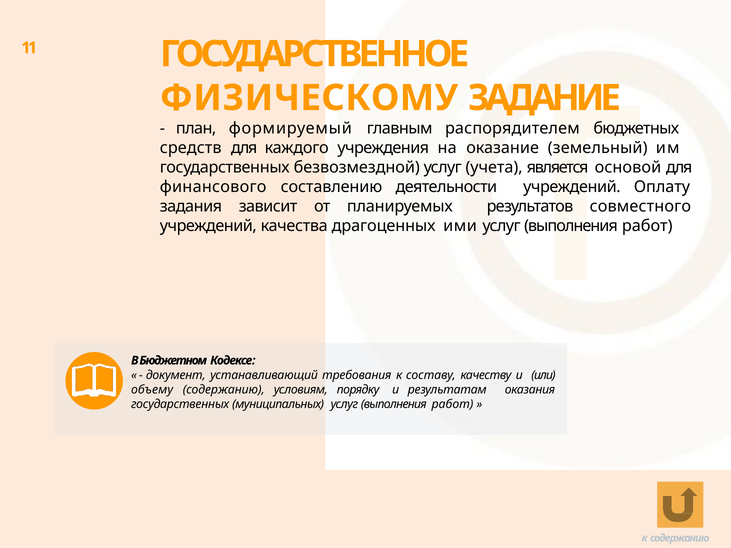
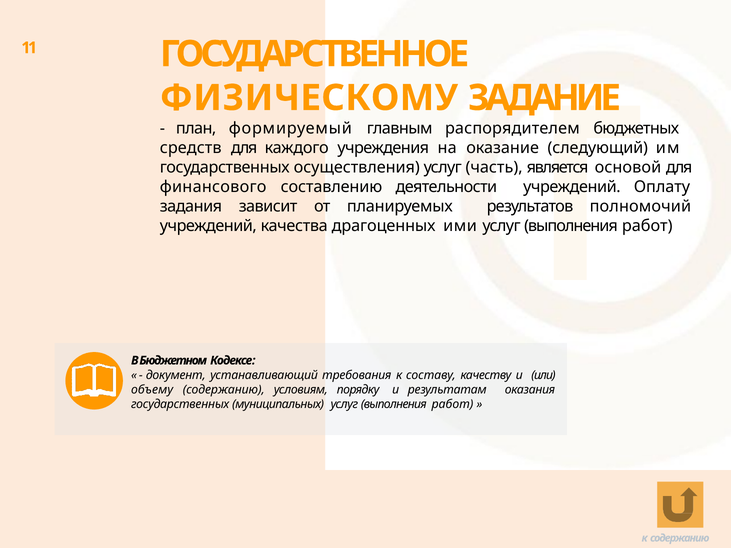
земельный: земельный -> следующий (598, 148)
безвозмездной: безвозмездной -> осуществления (357, 167)
учета: учета -> часть (494, 167)
совместного: совместного -> полномочий (640, 206)
